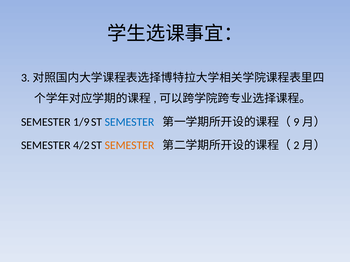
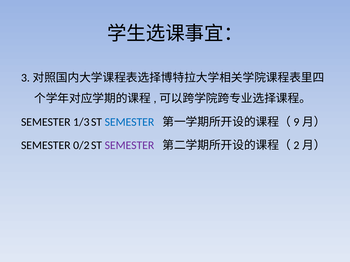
1/9: 1/9 -> 1/3 (81, 122)
4/2: 4/2 -> 0/2 (81, 145)
SEMESTER colour: orange -> purple (129, 145)
